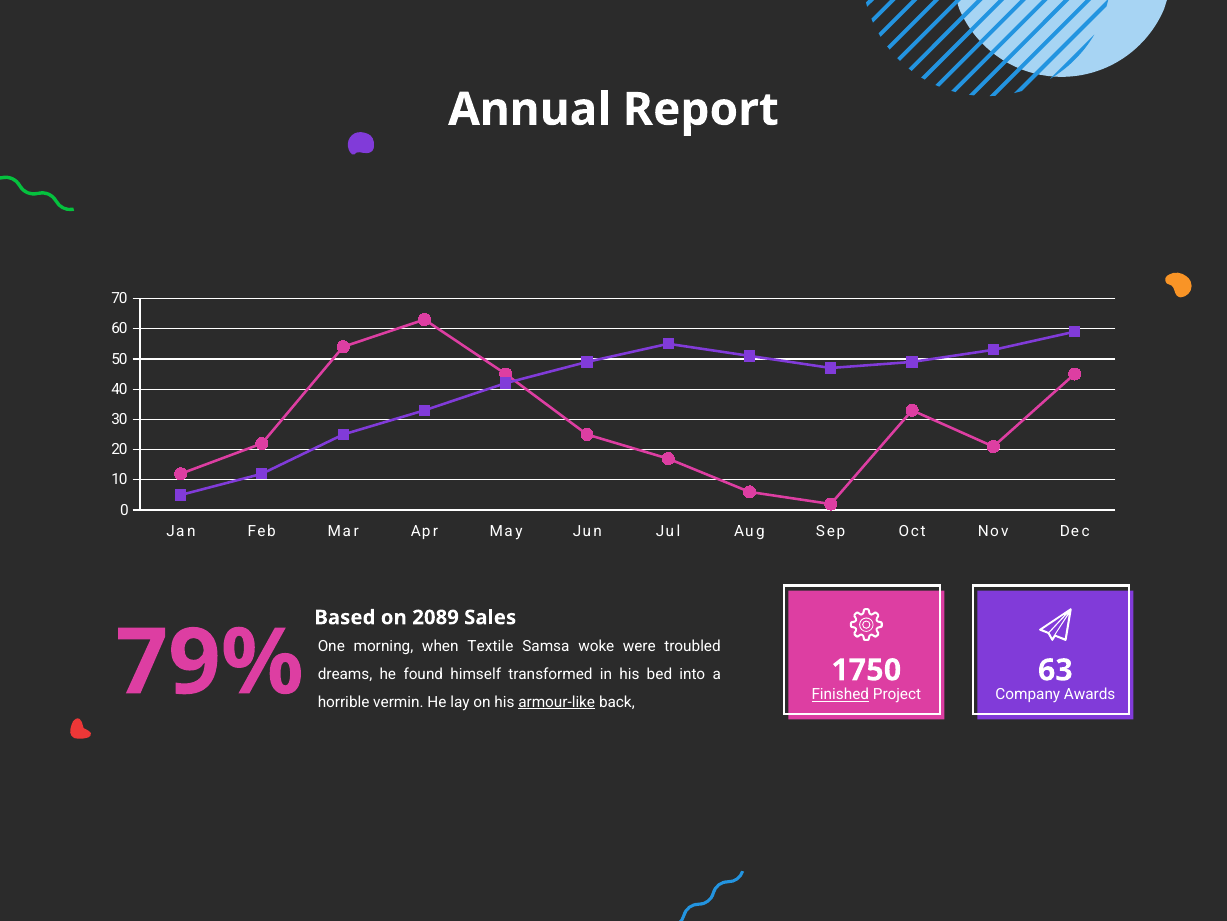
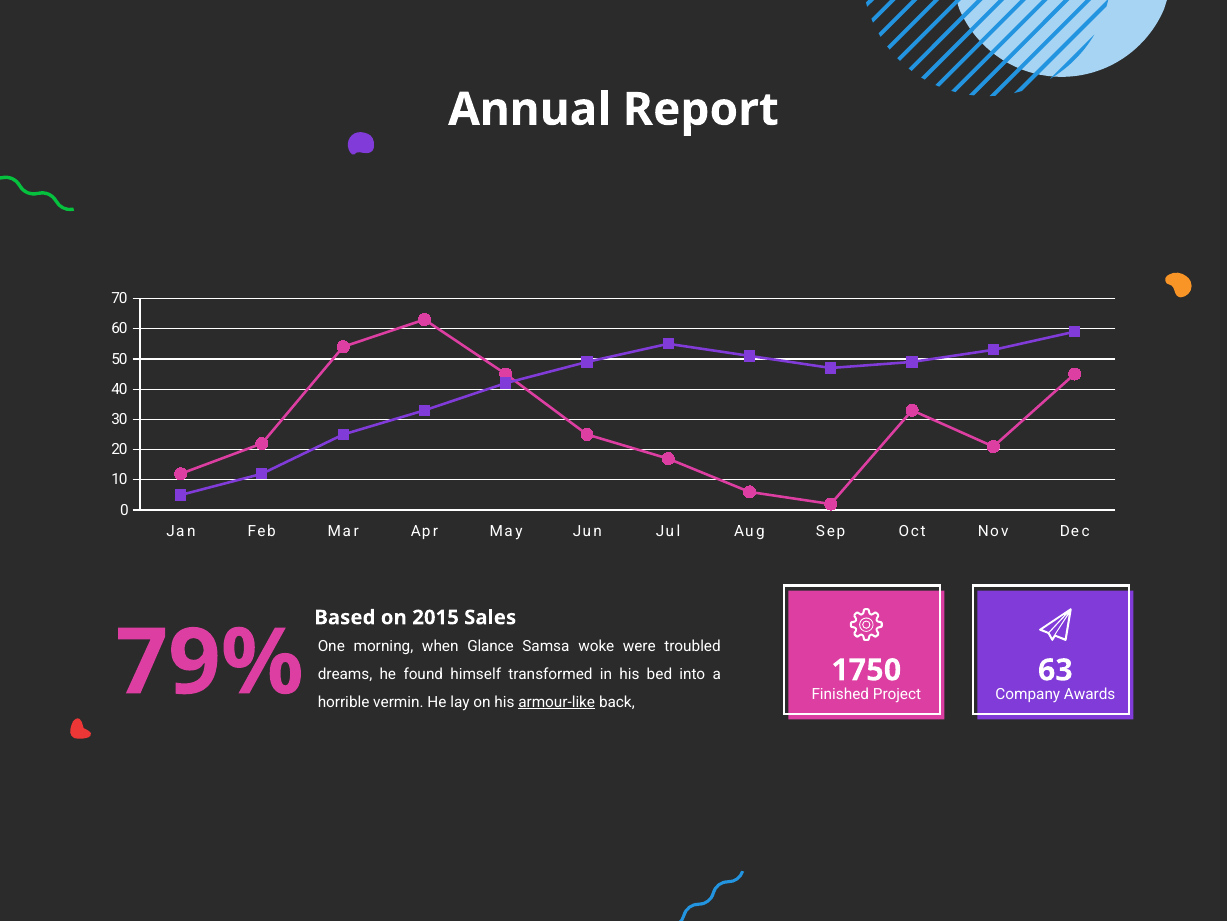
2089: 2089 -> 2015 (436, 617)
Textile: Textile -> Glance (491, 646)
Finished underline: present -> none (840, 694)
